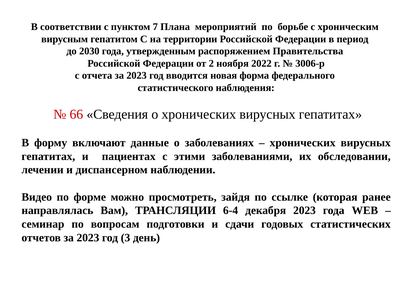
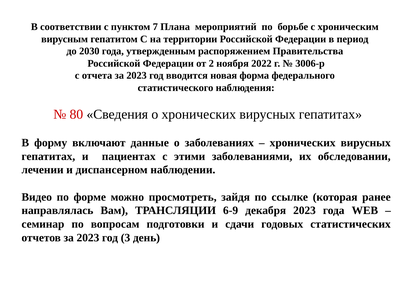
66: 66 -> 80 (76, 114)
6-4: 6-4 -> 6-9 (231, 210)
